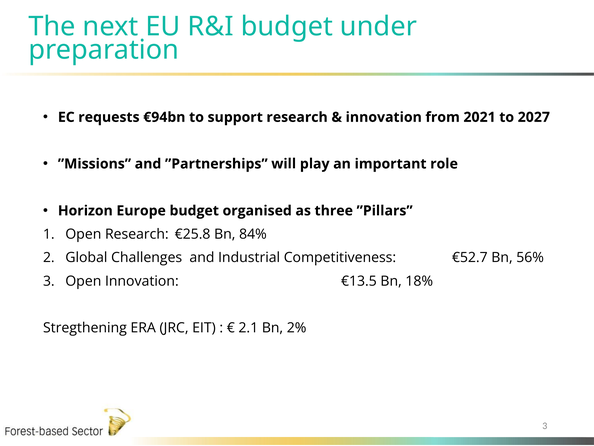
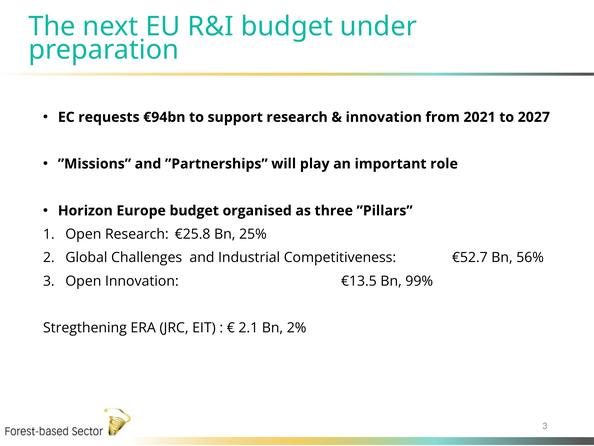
84%: 84% -> 25% (253, 234)
18%: 18% -> 99% (419, 281)
